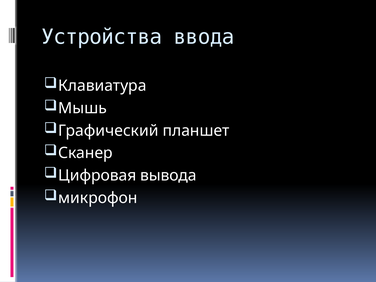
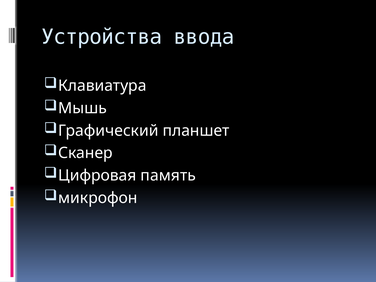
вывода: вывода -> память (168, 176)
